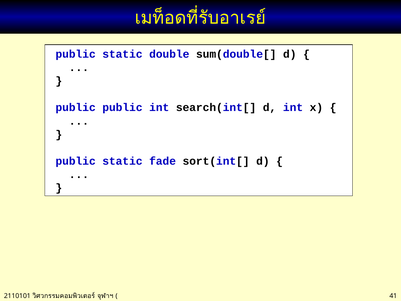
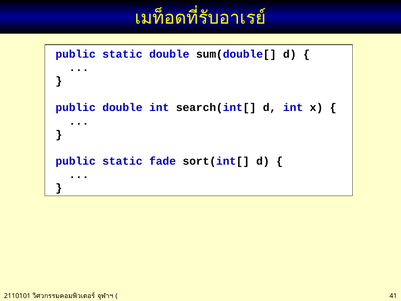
public public: public -> double (122, 108)
